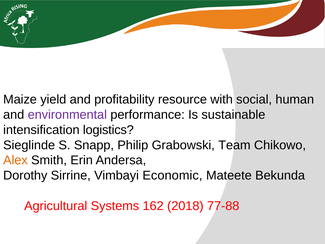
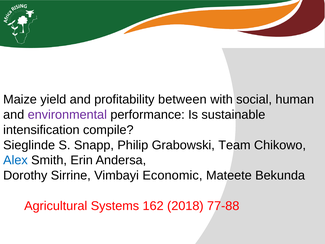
resource: resource -> between (182, 99)
logistics: logistics -> compile (108, 130)
Alex colour: orange -> blue (15, 160)
